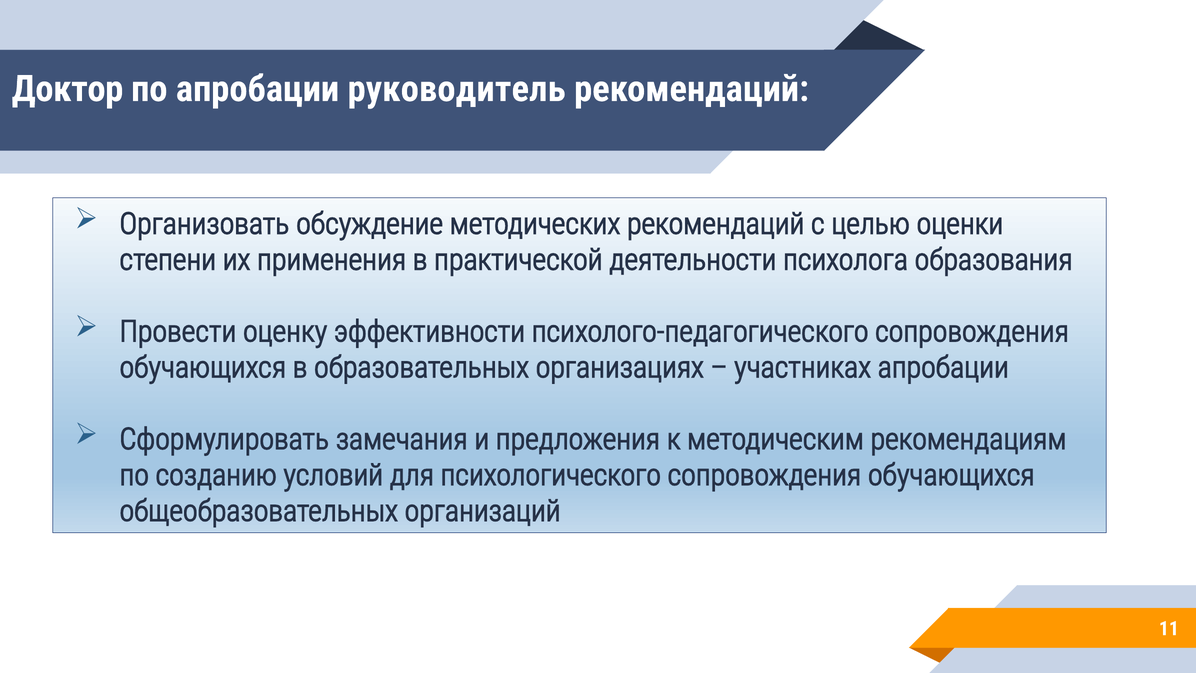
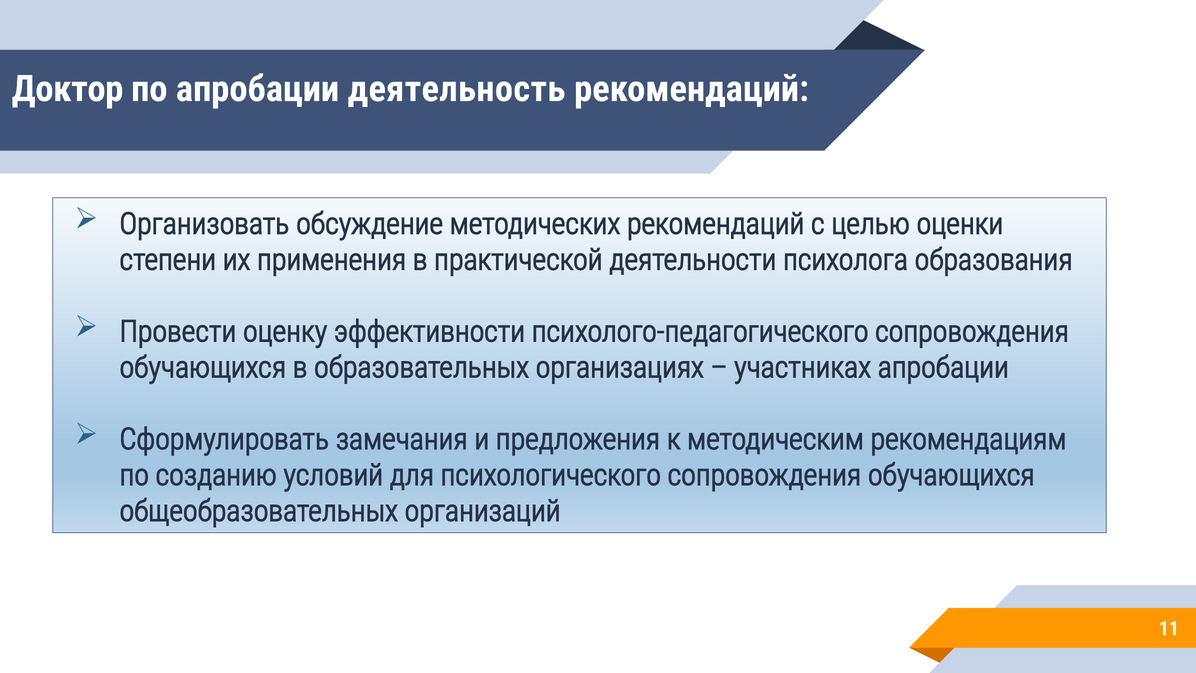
руководитель: руководитель -> деятельность (456, 89)
